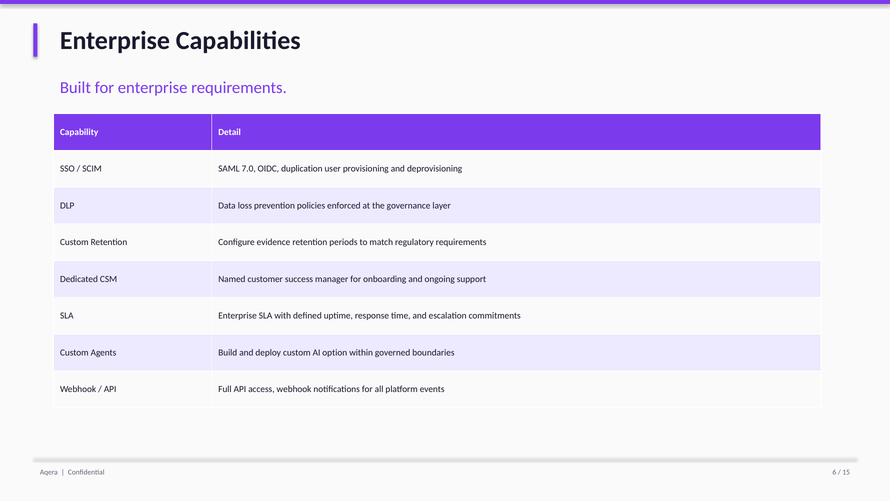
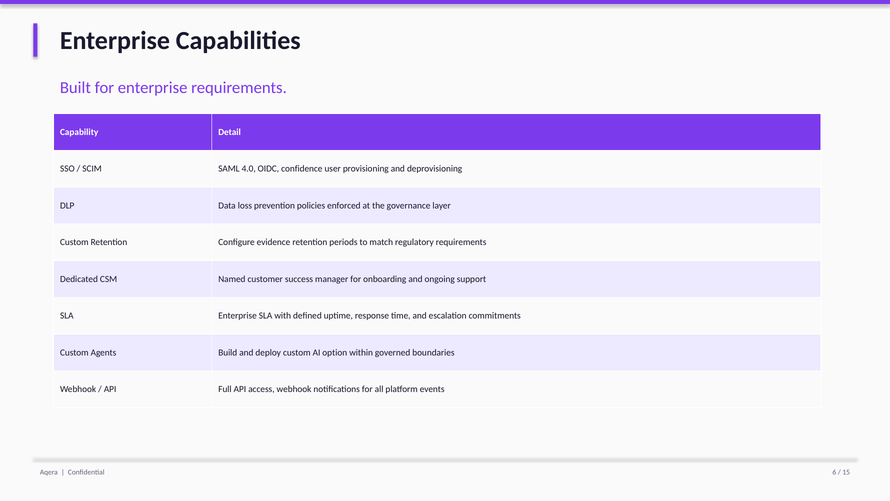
7.0: 7.0 -> 4.0 (249, 169)
duplication: duplication -> confidence (302, 169)
